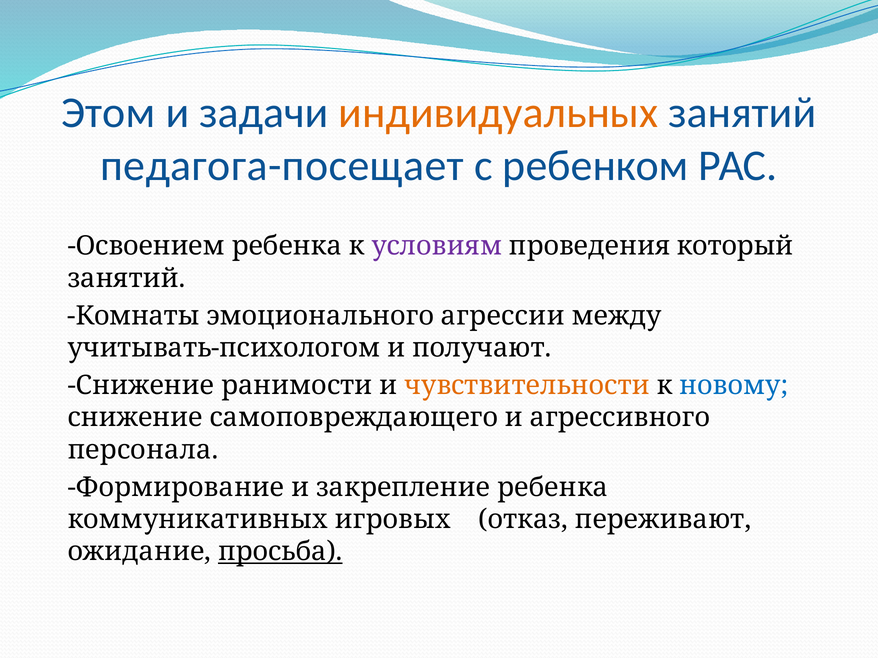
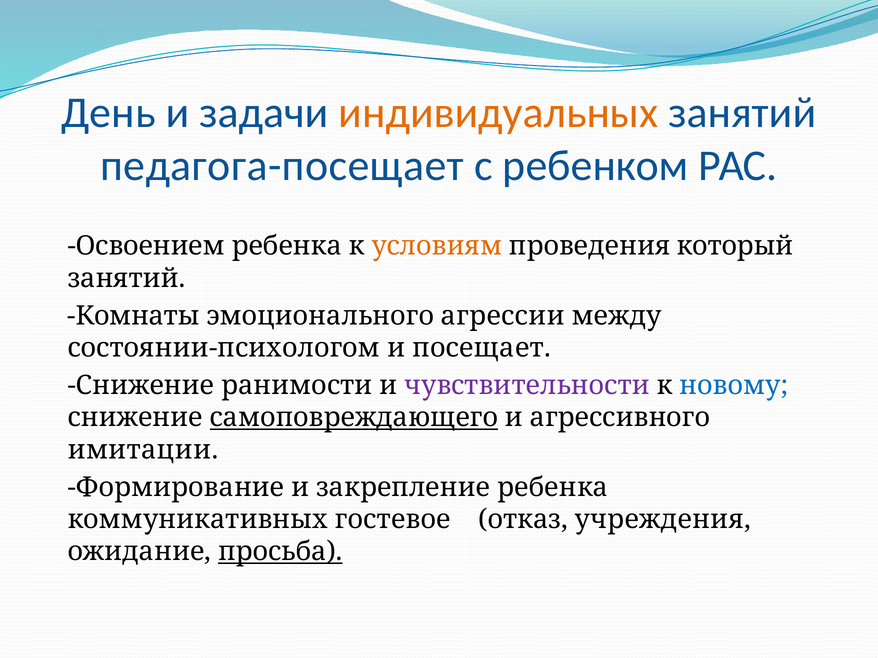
Этом: Этом -> День (108, 113)
условиям colour: purple -> orange (437, 246)
учитывать-психологом: учитывать-психологом -> состоянии-психологом (224, 348)
получают: получают -> посещает (481, 348)
чувствительности colour: orange -> purple (527, 386)
самоповреждающего underline: none -> present (354, 418)
персонала: персонала -> имитации (143, 450)
игровых: игровых -> гостевое (393, 520)
переживают: переживают -> учреждения (663, 520)
